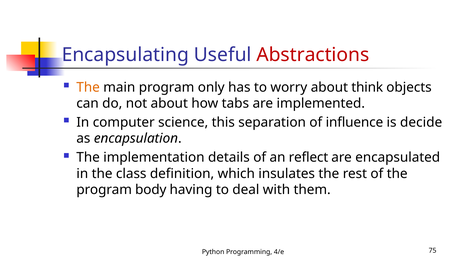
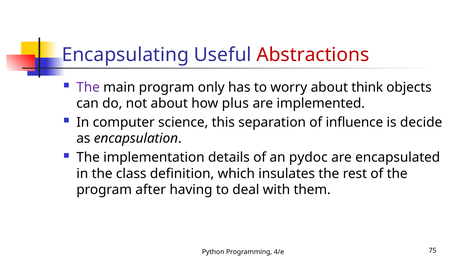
The colour: orange -> purple (88, 87)
tabs: tabs -> plus (235, 104)
reflect: reflect -> pydoc (308, 158)
body: body -> after (151, 190)
